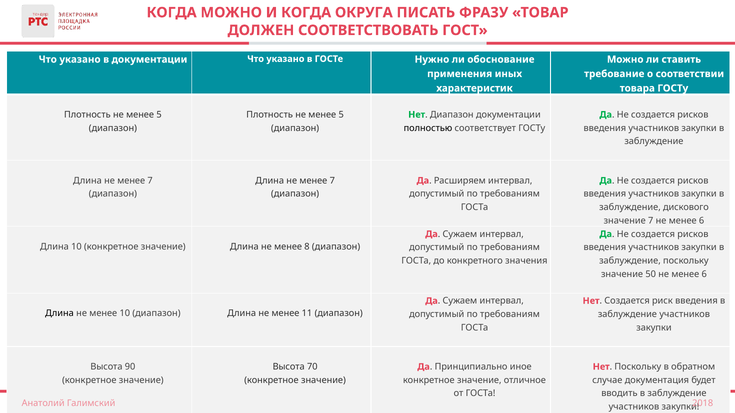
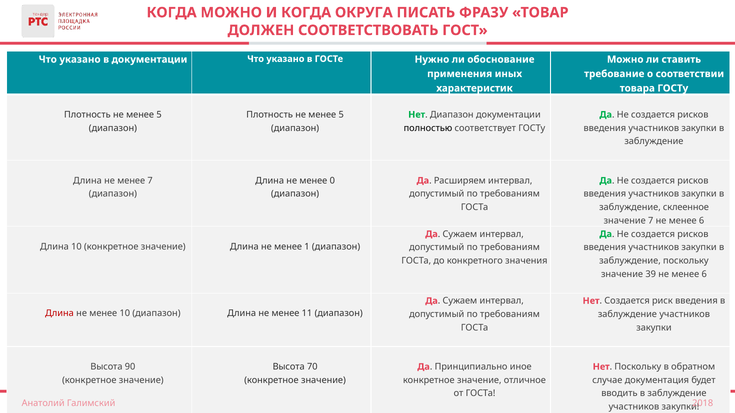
7: 7 -> 0 (332, 181)
дискового: дискового -> склеенное (686, 207)
8: 8 -> 1 (307, 247)
50: 50 -> 39 (651, 274)
Длина colour: black -> red (59, 314)
